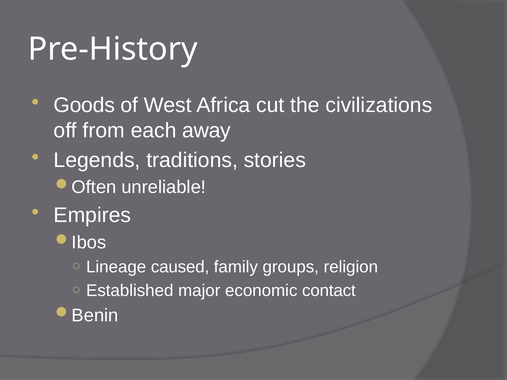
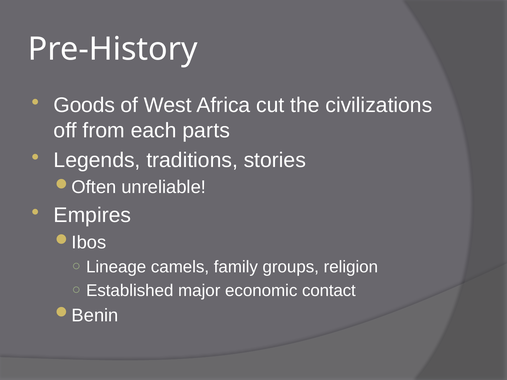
away: away -> parts (206, 131)
caused: caused -> camels (180, 267)
